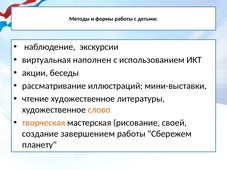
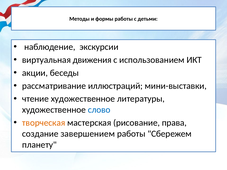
наполнен: наполнен -> движения (92, 60)
слово colour: orange -> blue (99, 110)
своей: своей -> права (174, 123)
